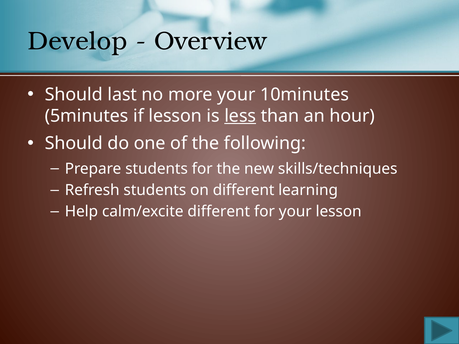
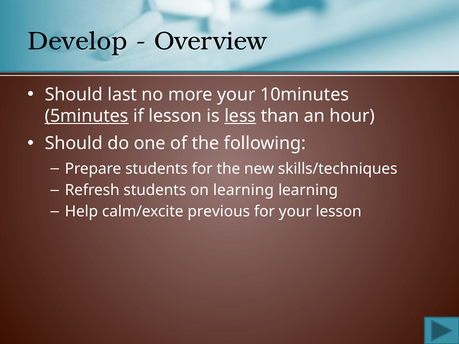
5minutes underline: none -> present (87, 116)
on different: different -> learning (243, 190)
calm/excite different: different -> previous (219, 212)
